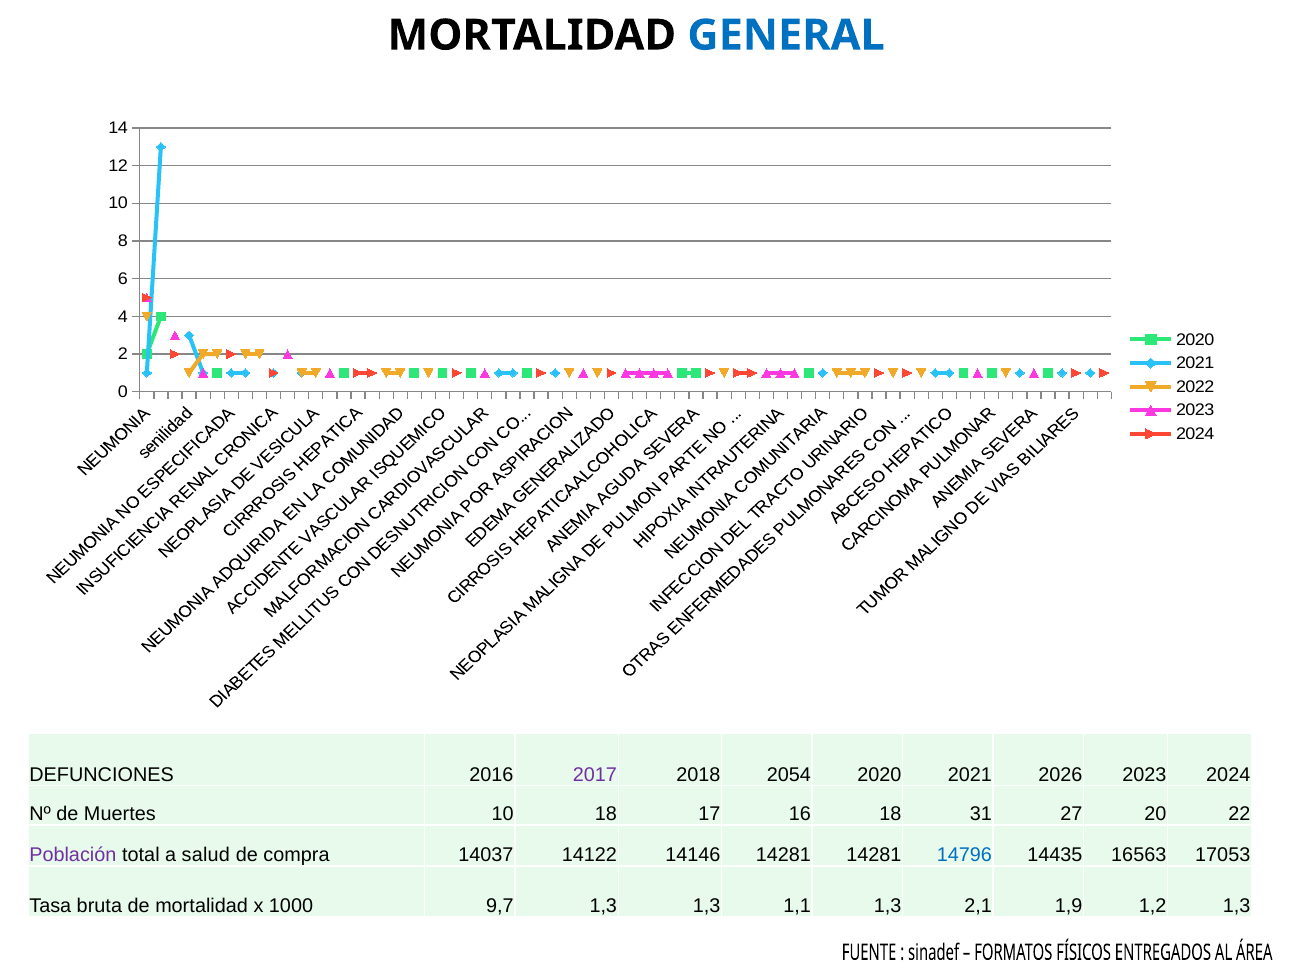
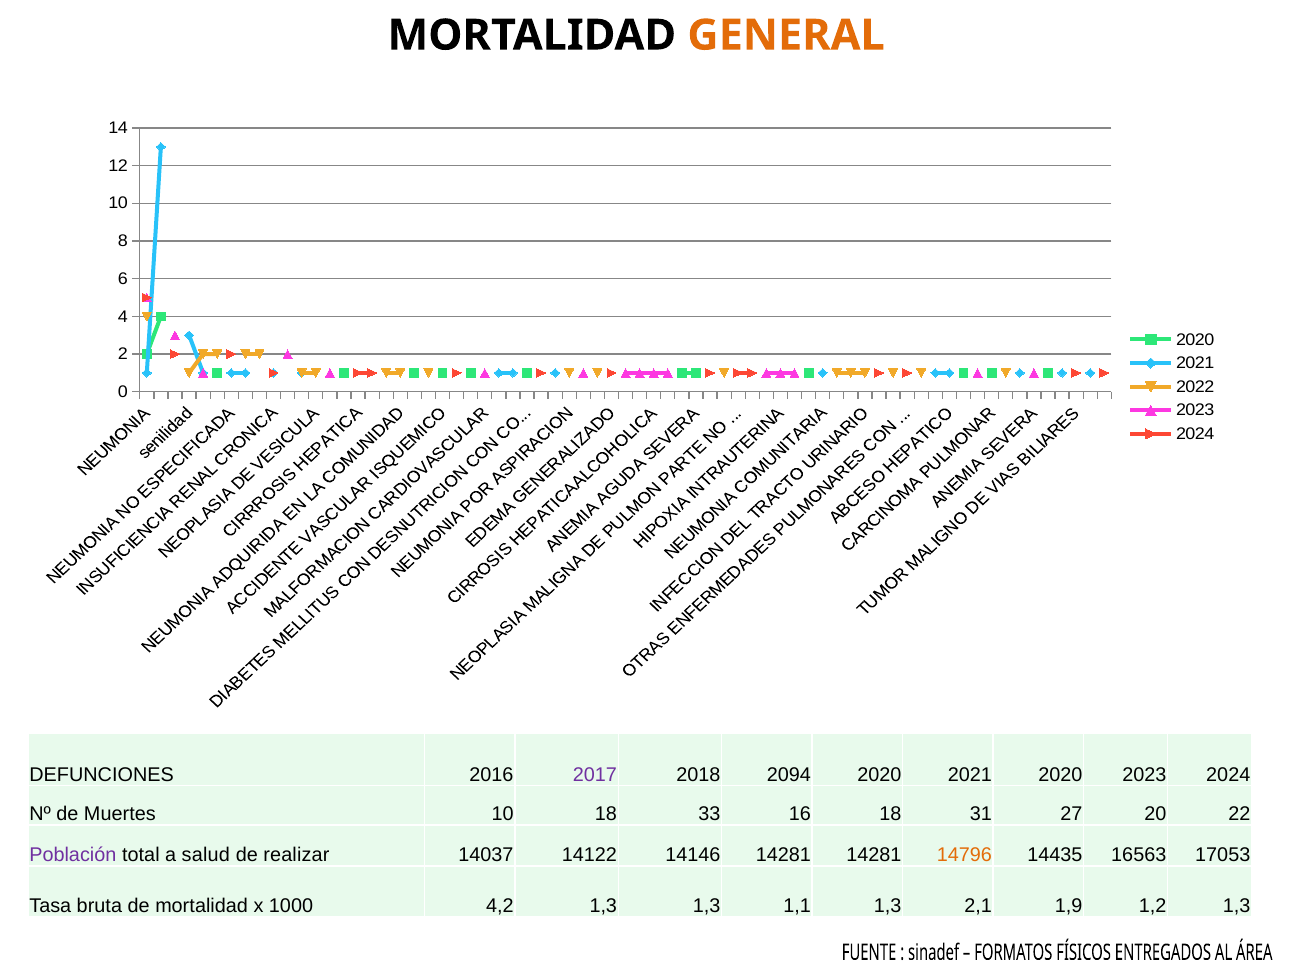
GENERAL colour: blue -> orange (786, 35)
2054: 2054 -> 2094 (789, 775)
2021 2026: 2026 -> 2020 (1060, 775)
17: 17 -> 33 (709, 815)
compra: compra -> realizar (296, 856)
14796 colour: blue -> orange (964, 856)
9,7: 9,7 -> 4,2 (500, 907)
